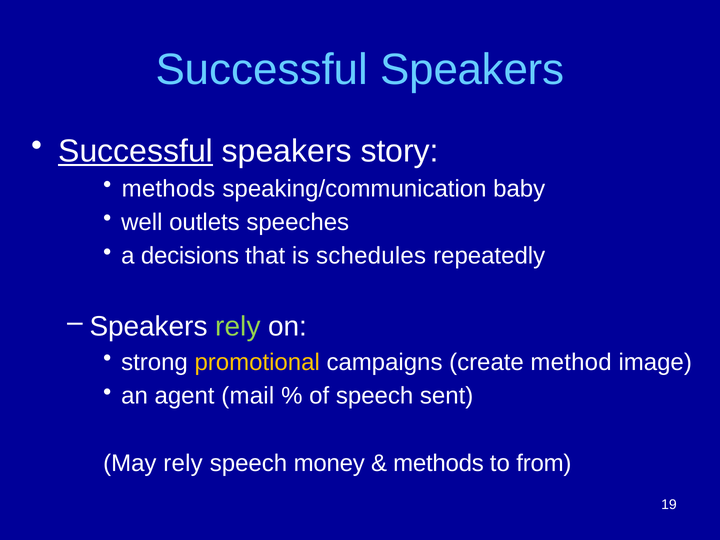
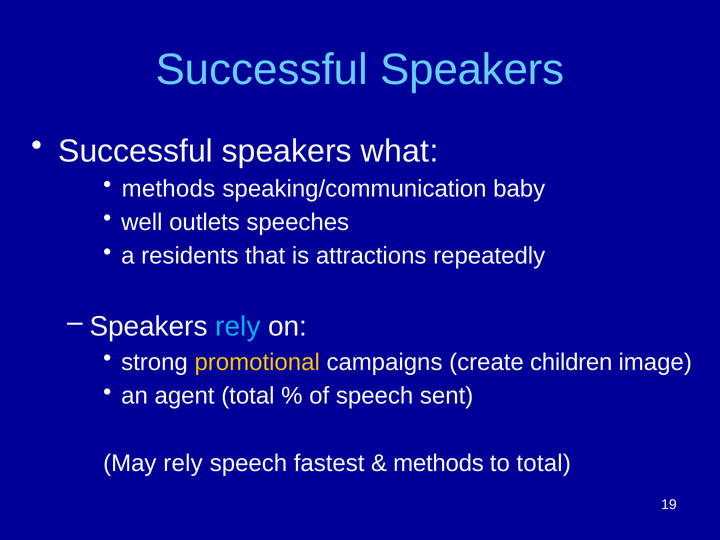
Successful underline: present -> none (136, 151)
story: story -> what (400, 151)
decisions: decisions -> residents (190, 256)
schedules: schedules -> attractions (371, 256)
rely colour: light green -> light blue (238, 327)
method: method -> children (571, 362)
agent mail: mail -> total (248, 396)
money: money -> fastest (329, 463)
to from: from -> total (544, 463)
